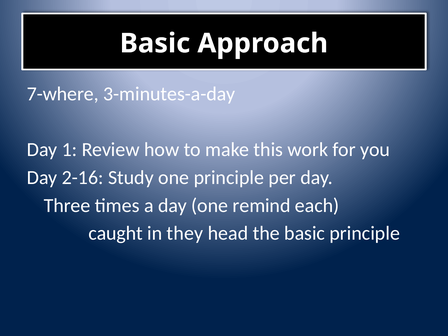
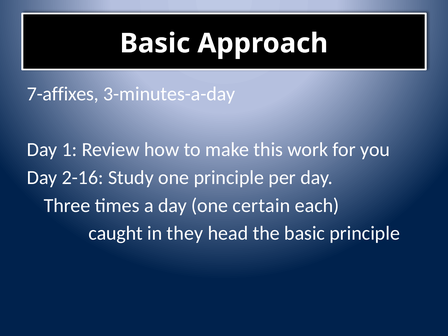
7-where: 7-where -> 7-affixes (63, 94)
remind: remind -> certain (261, 206)
